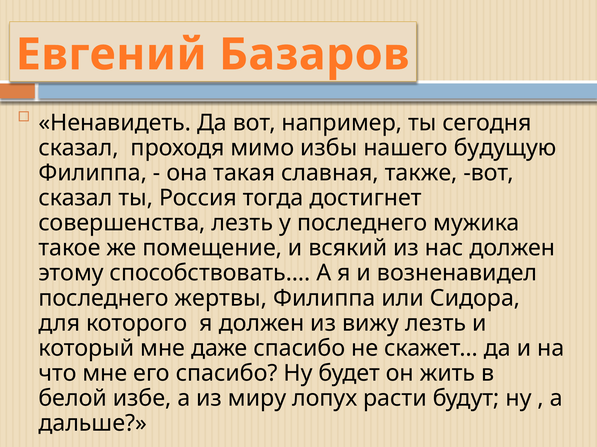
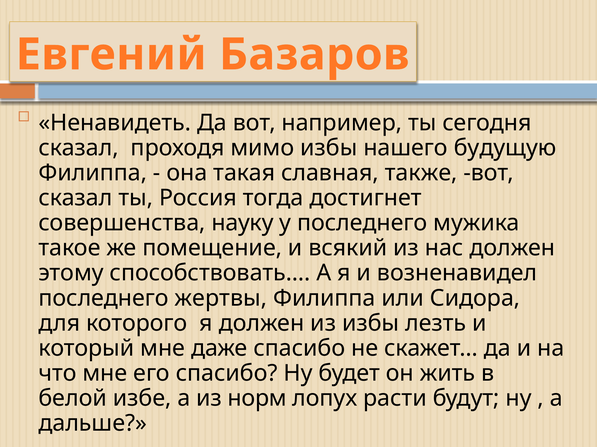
совершенства лезть: лезть -> науку (242, 223)
из вижу: вижу -> избы (371, 324)
миру: миру -> норм (257, 399)
